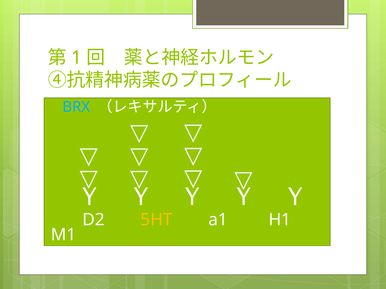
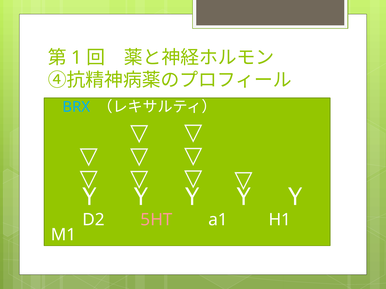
5HT colour: yellow -> pink (156, 220)
